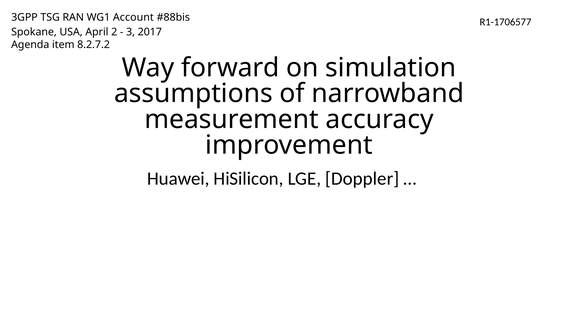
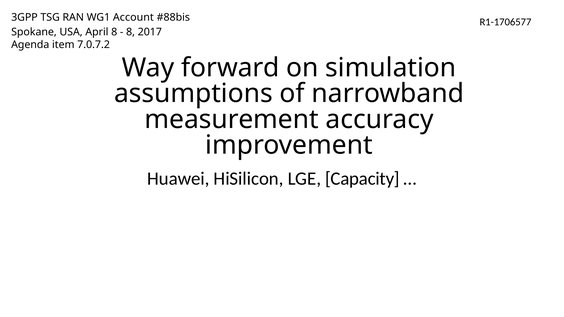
April 2: 2 -> 8 (114, 32)
3: 3 -> 8 (131, 32)
8.2.7.2: 8.2.7.2 -> 7.0.7.2 (94, 45)
Doppler: Doppler -> Capacity (362, 179)
